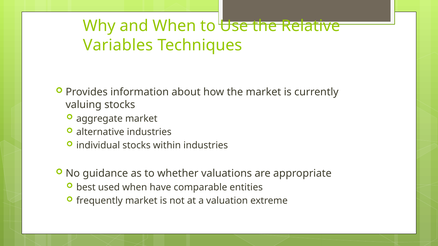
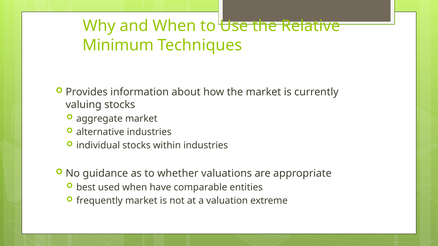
Variables: Variables -> Minimum (118, 45)
